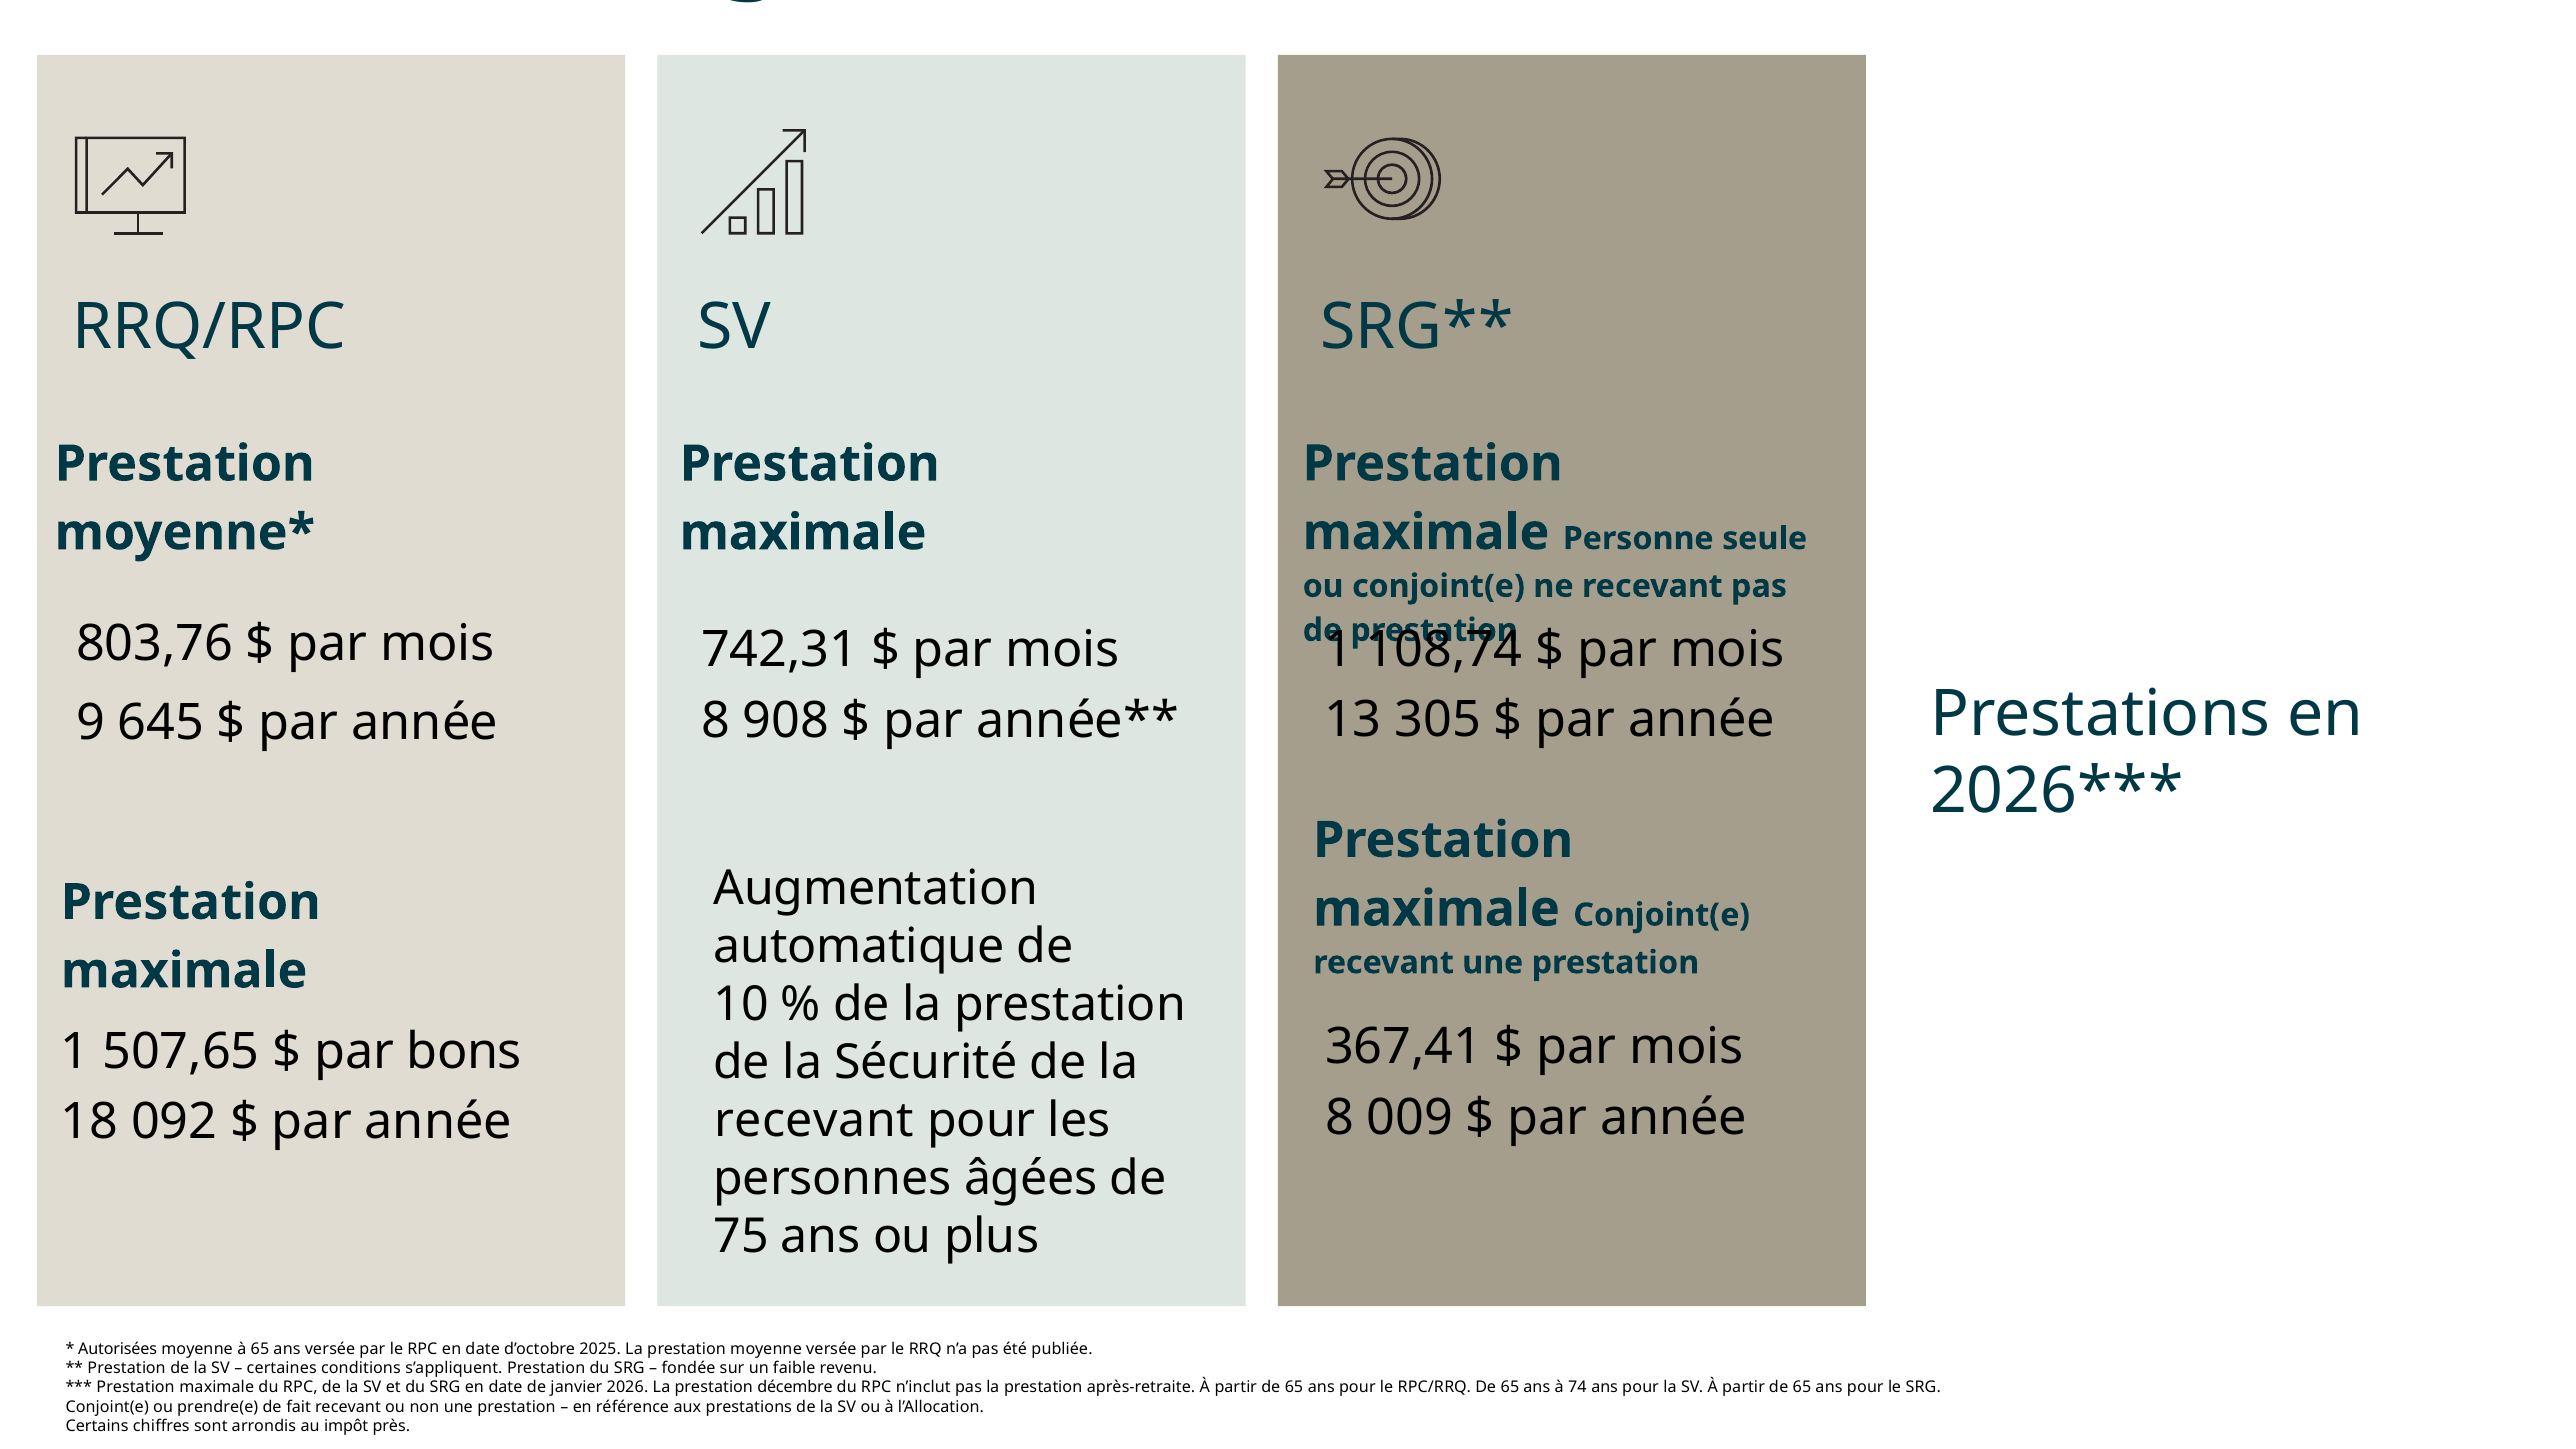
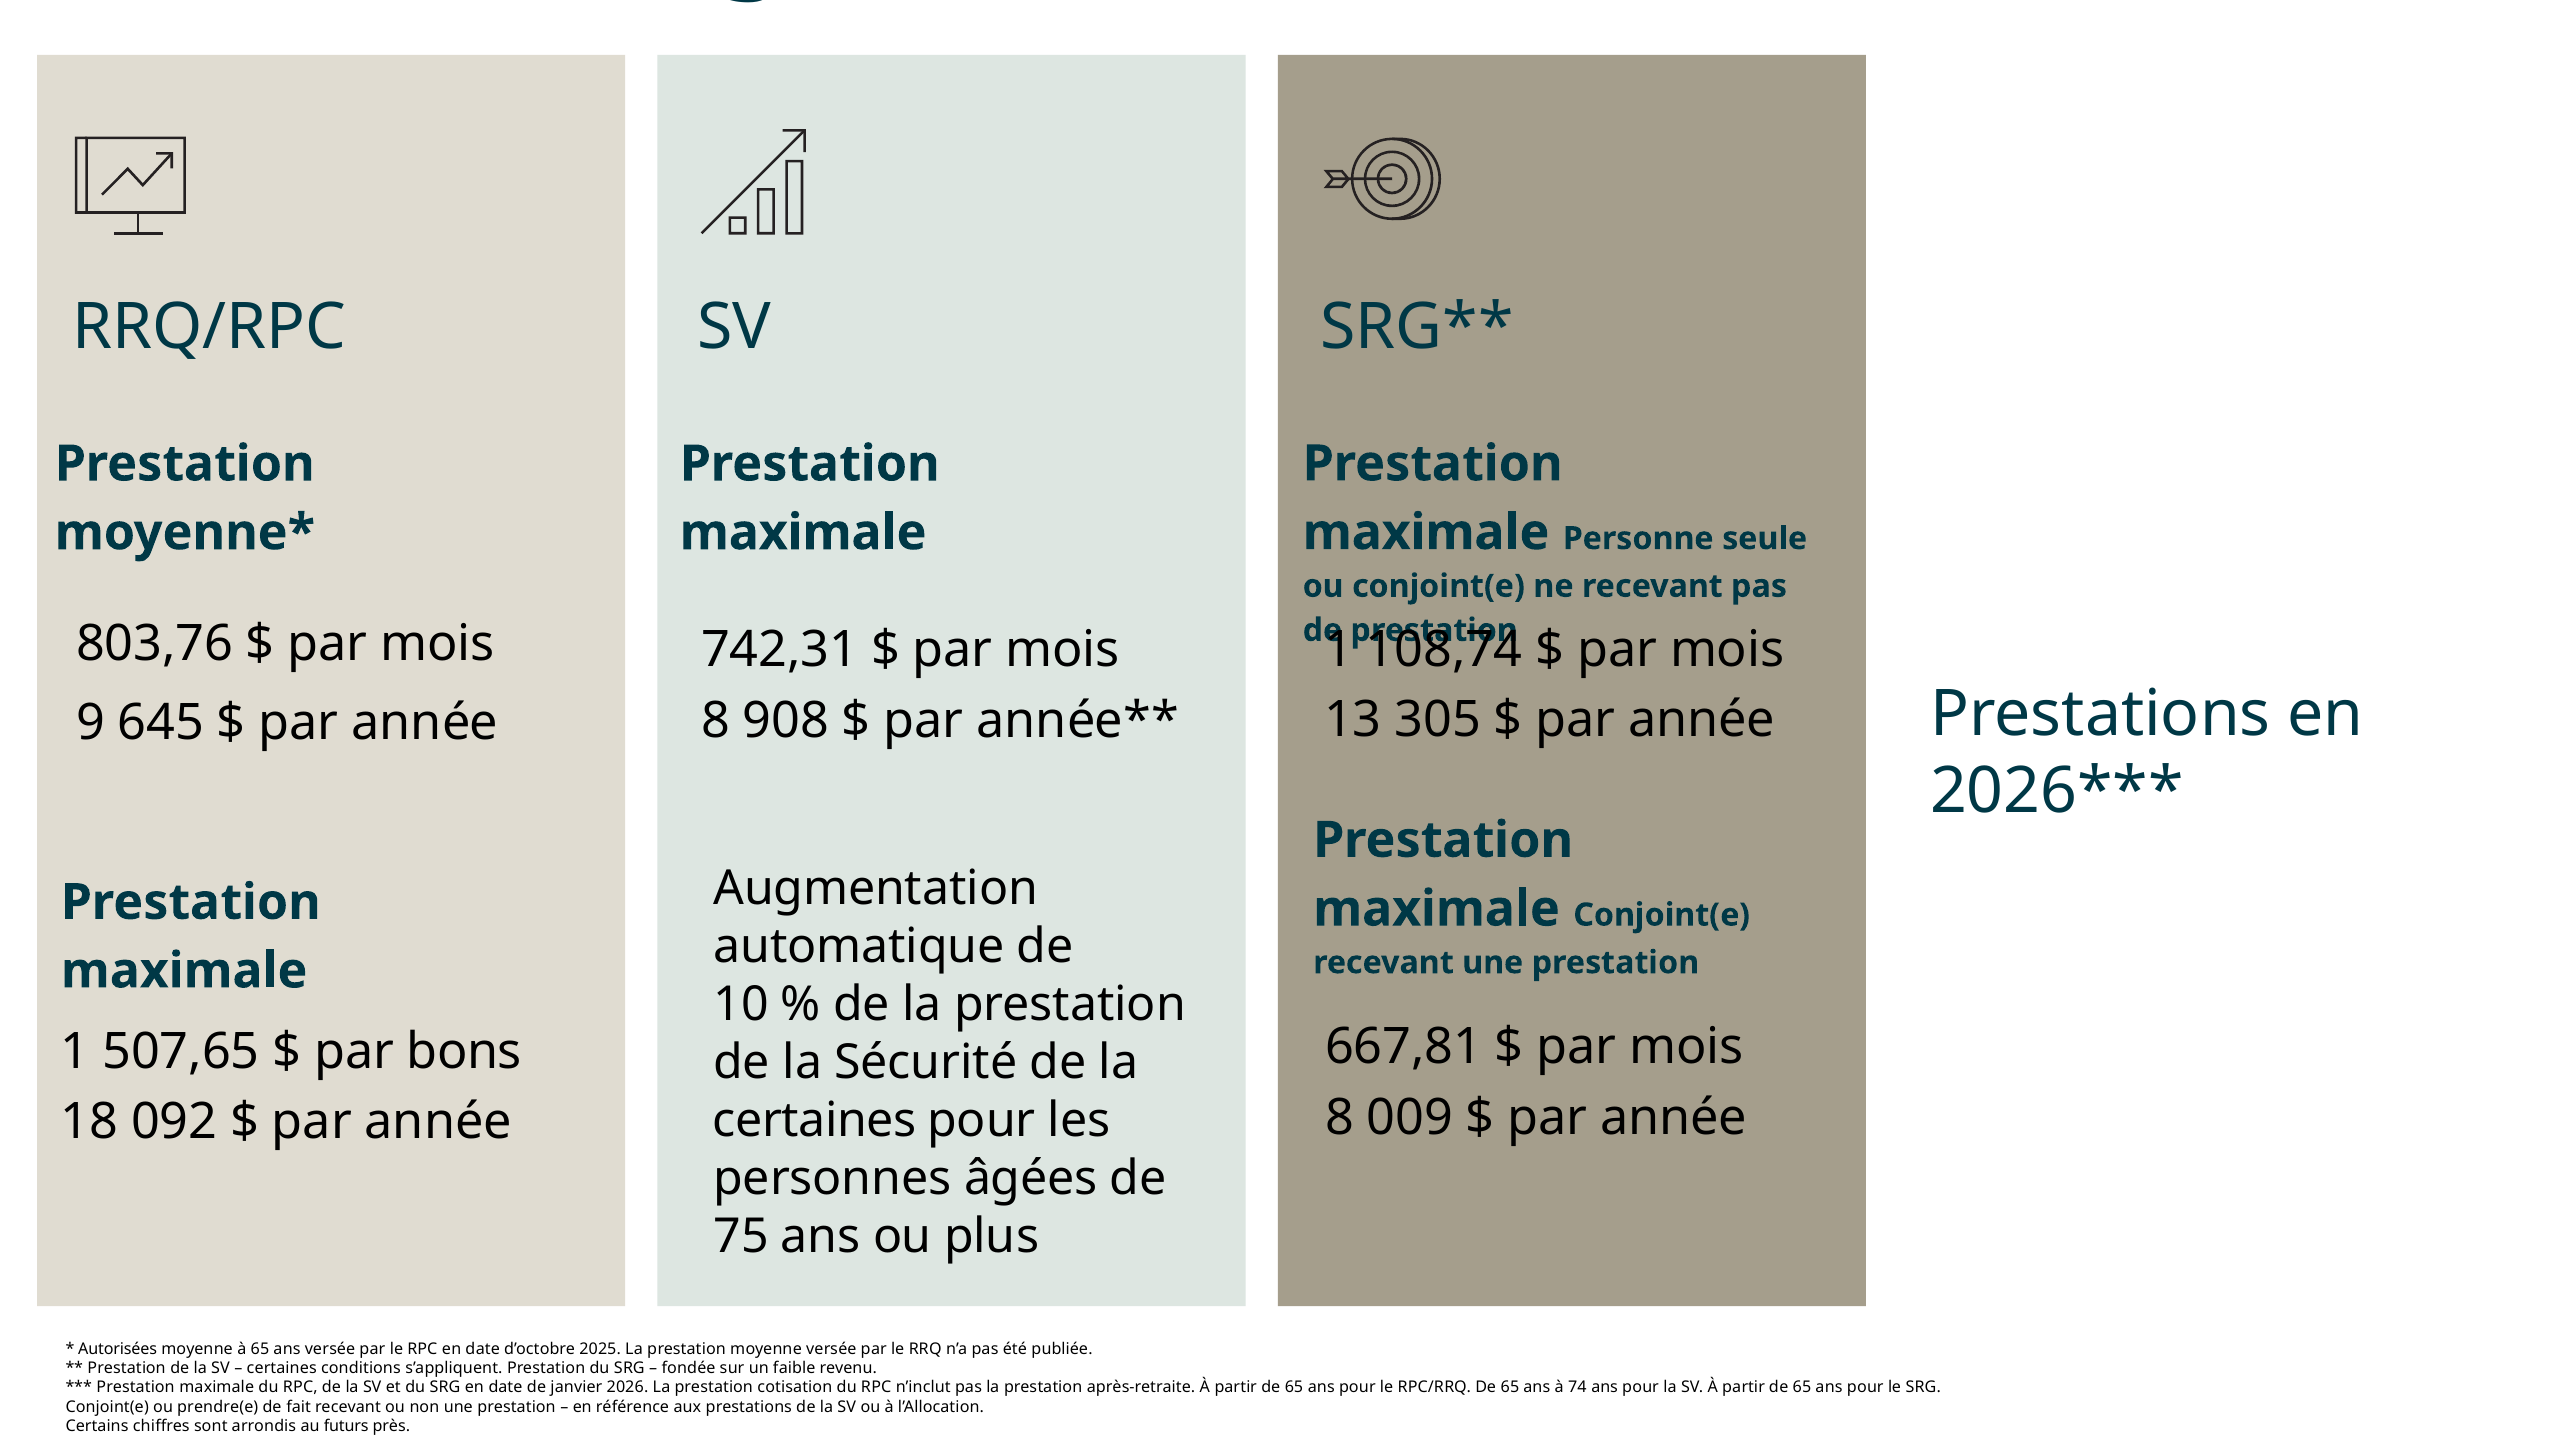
367,41: 367,41 -> 667,81 (1404, 1047)
recevant: recevant -> certaines (815, 1121)
décembre: décembre -> cotisation (795, 1388)
impôt: impôt -> futurs (346, 1426)
